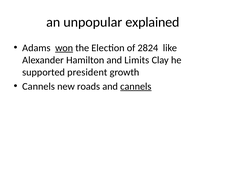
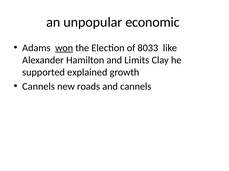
explained: explained -> economic (152, 22)
2824: 2824 -> 8033 (148, 48)
president: president -> explained (87, 72)
cannels underline: present -> none (136, 87)
